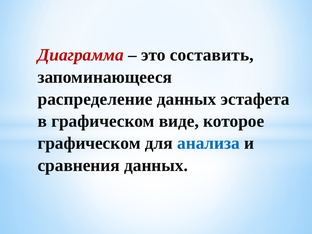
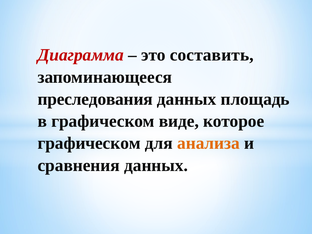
распределение: распределение -> преследования (95, 99)
эстафета: эстафета -> площадь (255, 99)
анализа colour: blue -> orange (208, 143)
